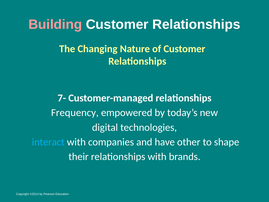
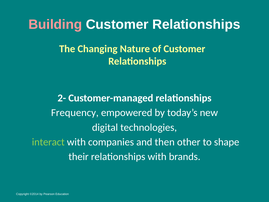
7-: 7- -> 2- (62, 98)
interact colour: light blue -> light green (48, 142)
have: have -> then (165, 142)
